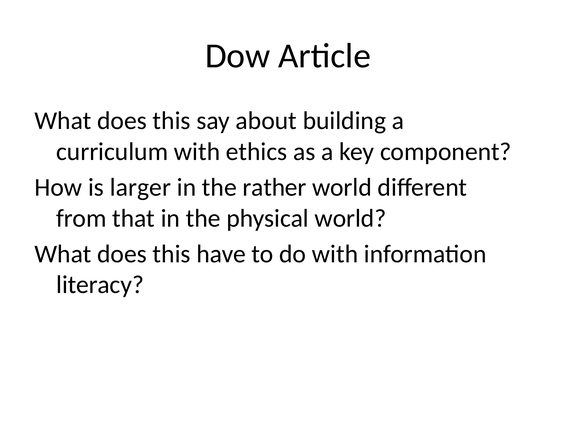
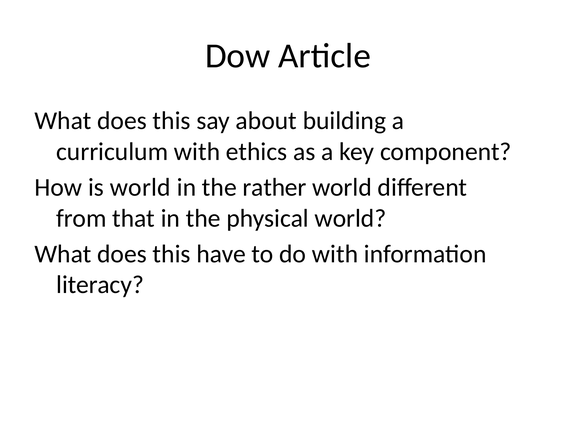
is larger: larger -> world (140, 187)
